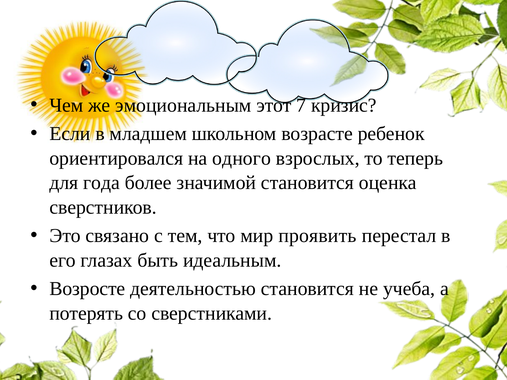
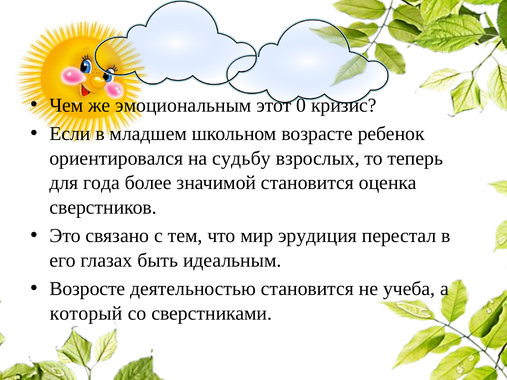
7: 7 -> 0 (301, 105)
одного: одного -> судьбу (242, 158)
проявить: проявить -> эрудиция (318, 236)
потерять: потерять -> который (86, 313)
